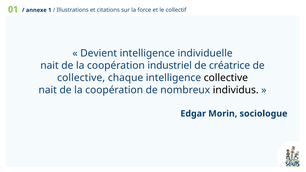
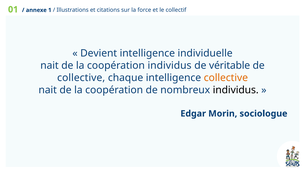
coopération industriel: industriel -> individus (170, 66)
créatrice: créatrice -> véritable (230, 66)
collective colour: black -> orange (226, 78)
